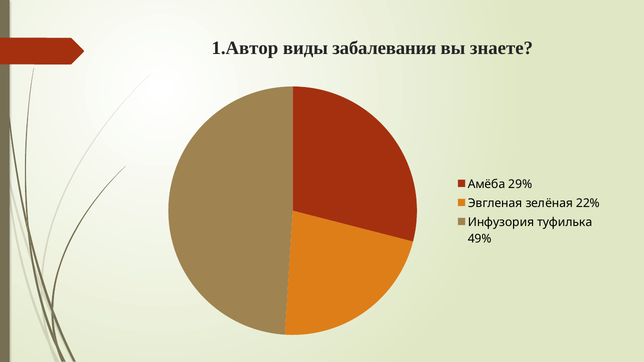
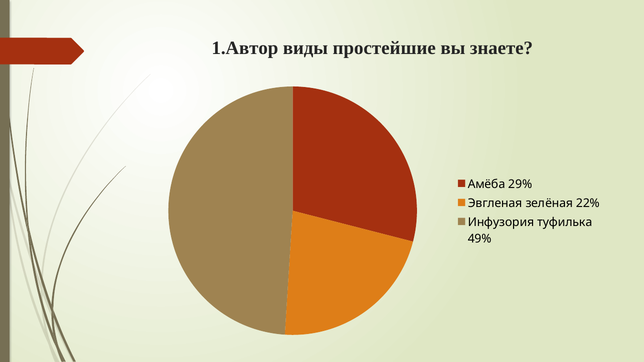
забалевания: забалевания -> простейшие (384, 48)
